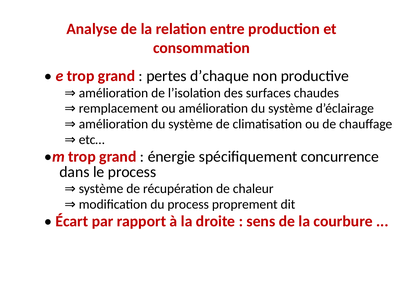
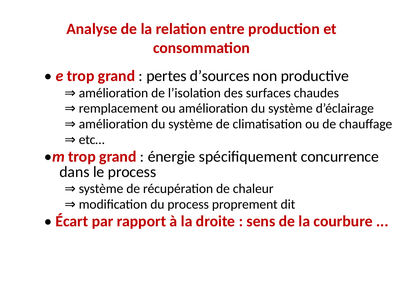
d’chaque: d’chaque -> d’sources (220, 76)
